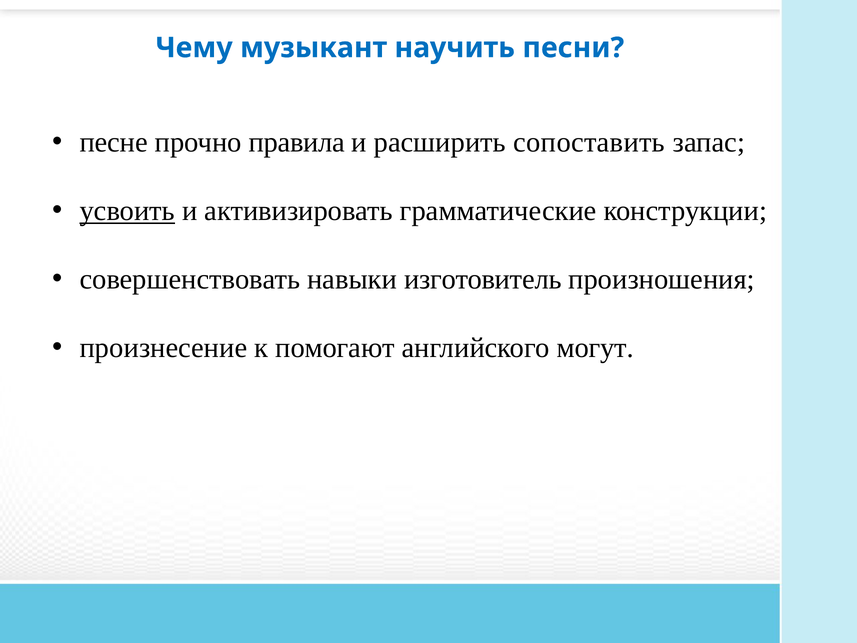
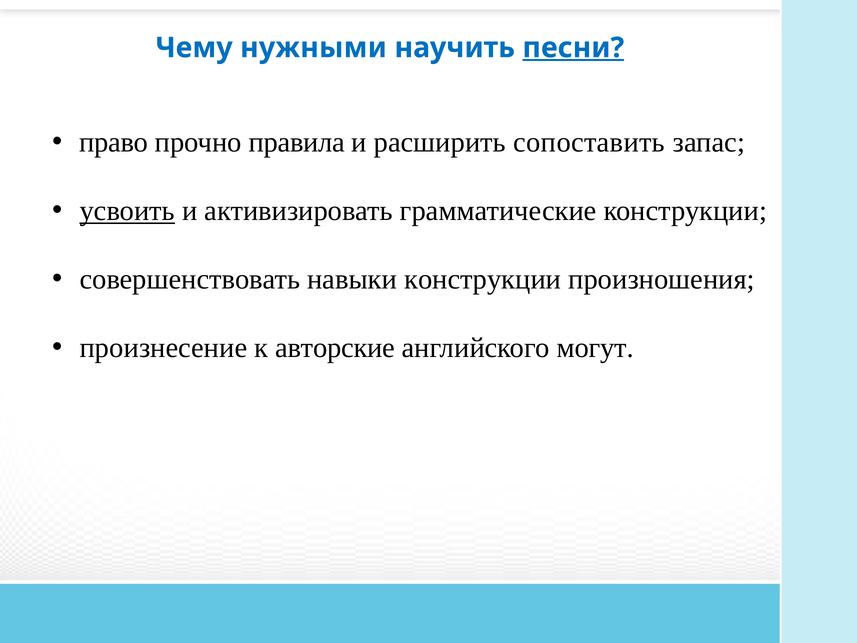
музыкант: музыкант -> нужными (313, 48)
песни underline: none -> present (573, 48)
песне: песне -> право (114, 142)
навыки изготовитель: изготовитель -> конструкции (483, 279)
помогают: помогают -> авторские (335, 348)
